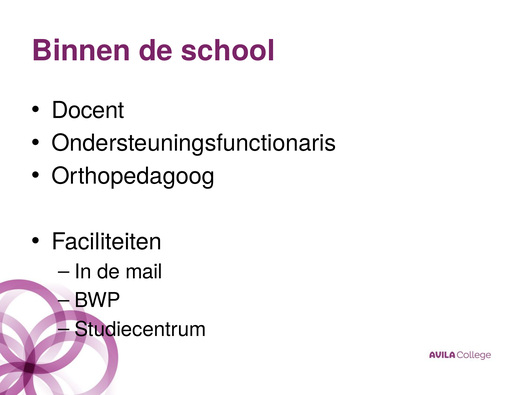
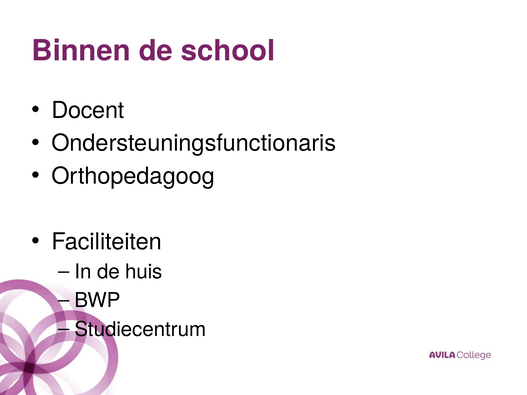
mail: mail -> huis (144, 272)
